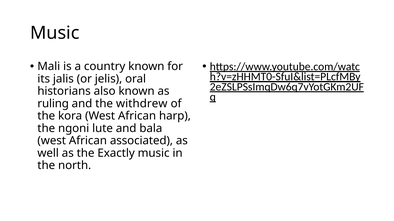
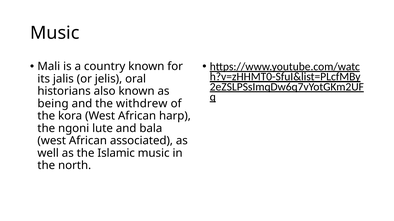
ruling: ruling -> being (53, 104)
Exactly: Exactly -> Islamic (116, 154)
